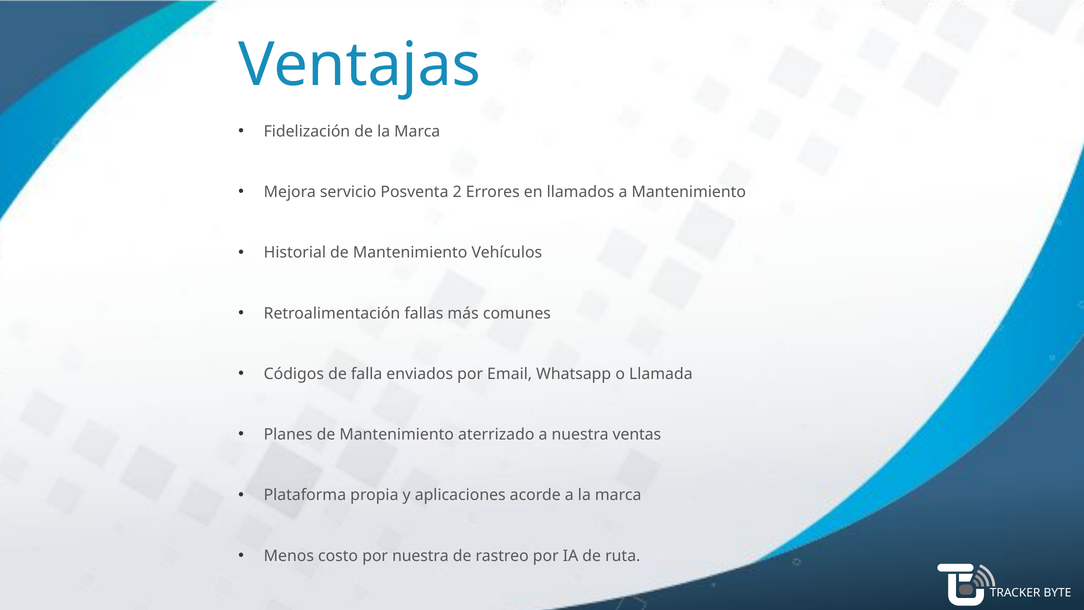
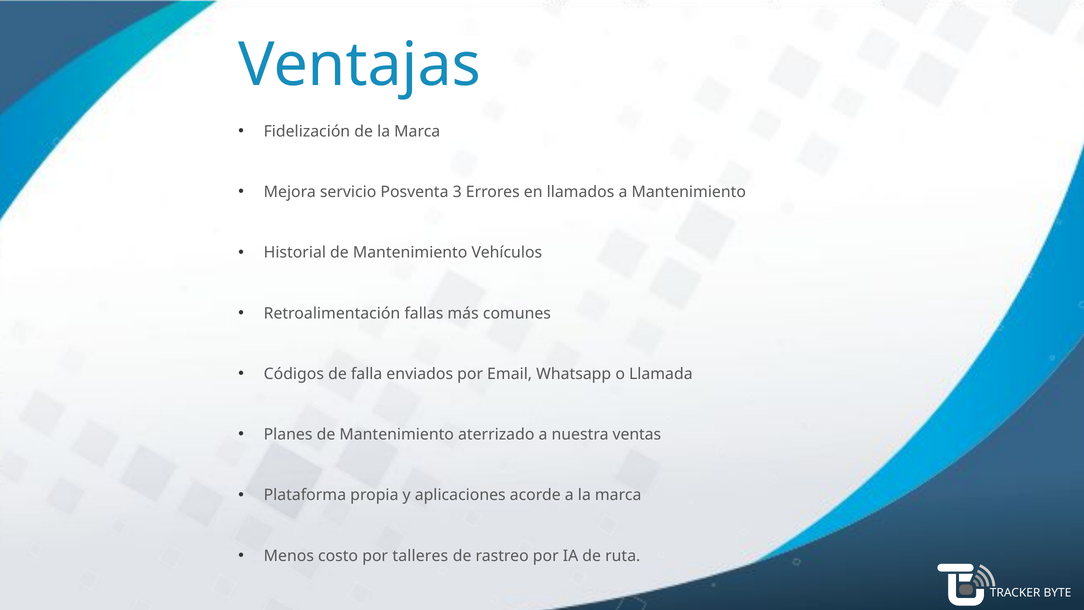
2: 2 -> 3 (457, 192)
por nuestra: nuestra -> talleres (420, 556)
